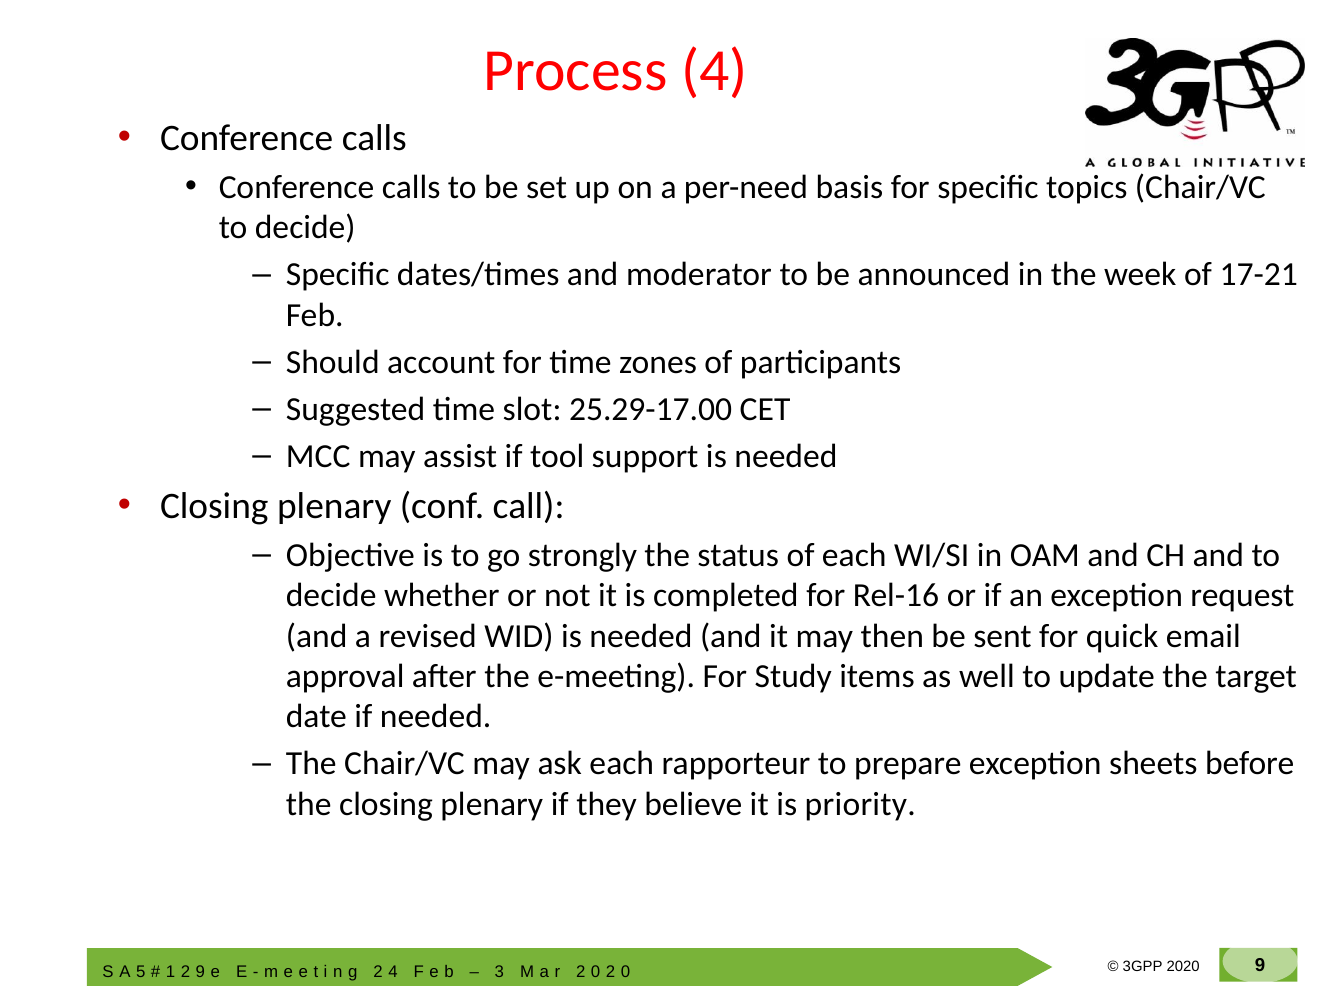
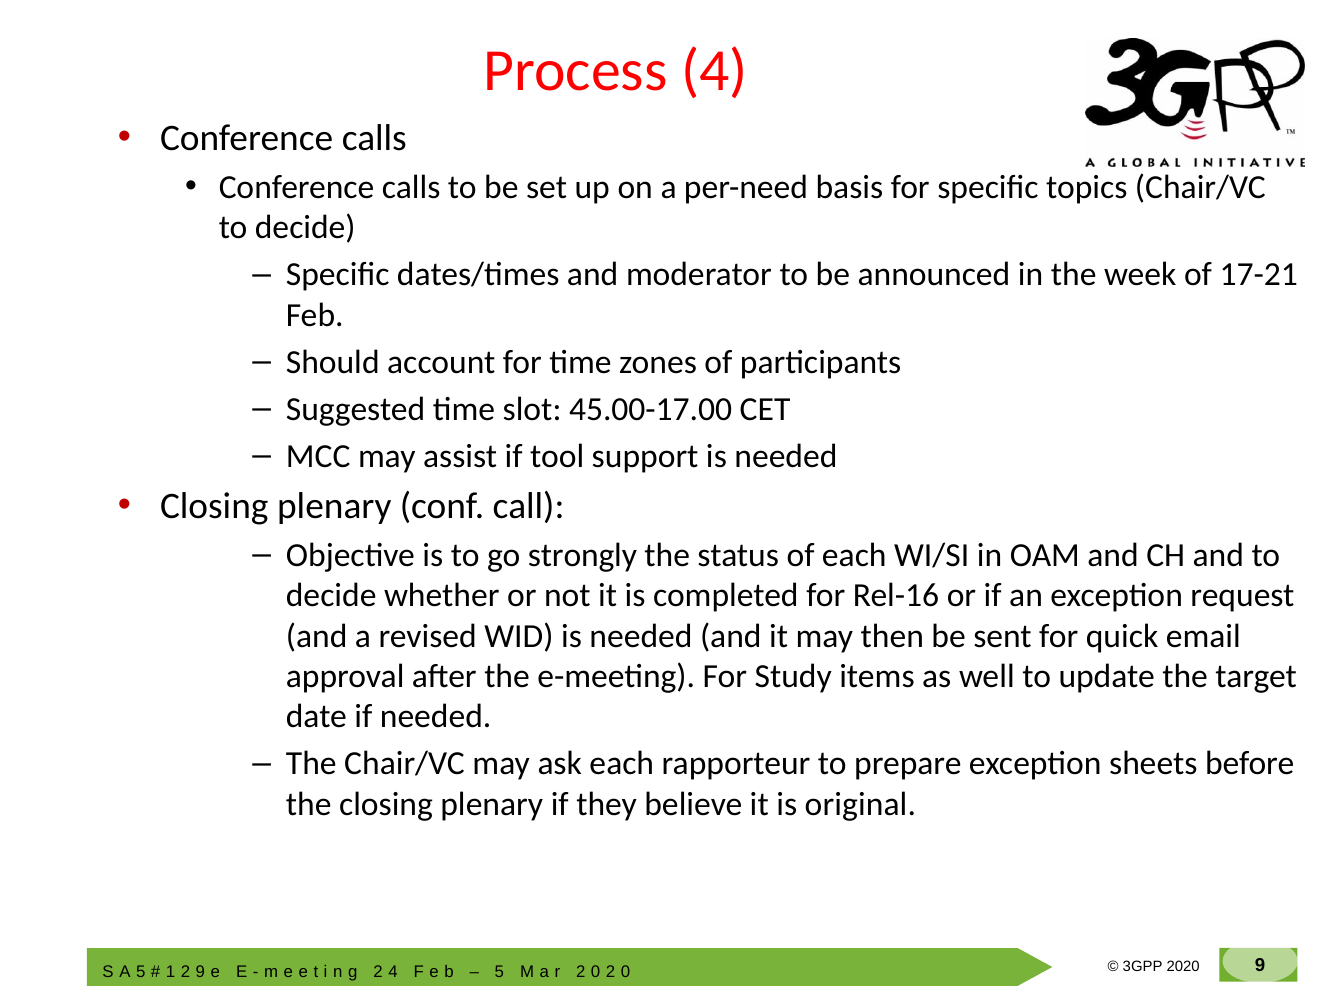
25.29-17.00: 25.29-17.00 -> 45.00-17.00 (651, 409)
priority: priority -> original (860, 804)
3: 3 -> 5 (499, 972)
